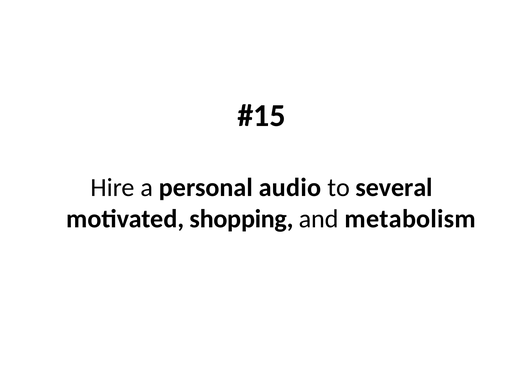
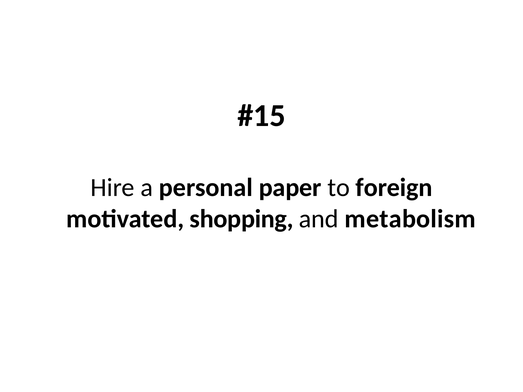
audio: audio -> paper (290, 188)
several: several -> foreign (394, 188)
